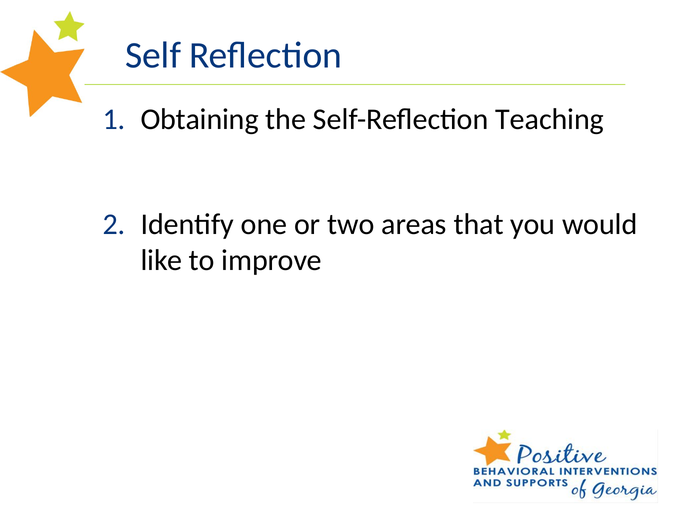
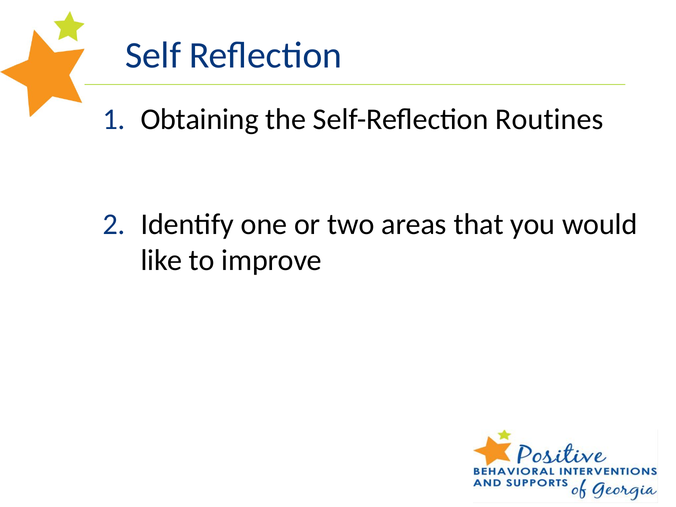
Teaching: Teaching -> Routines (550, 119)
